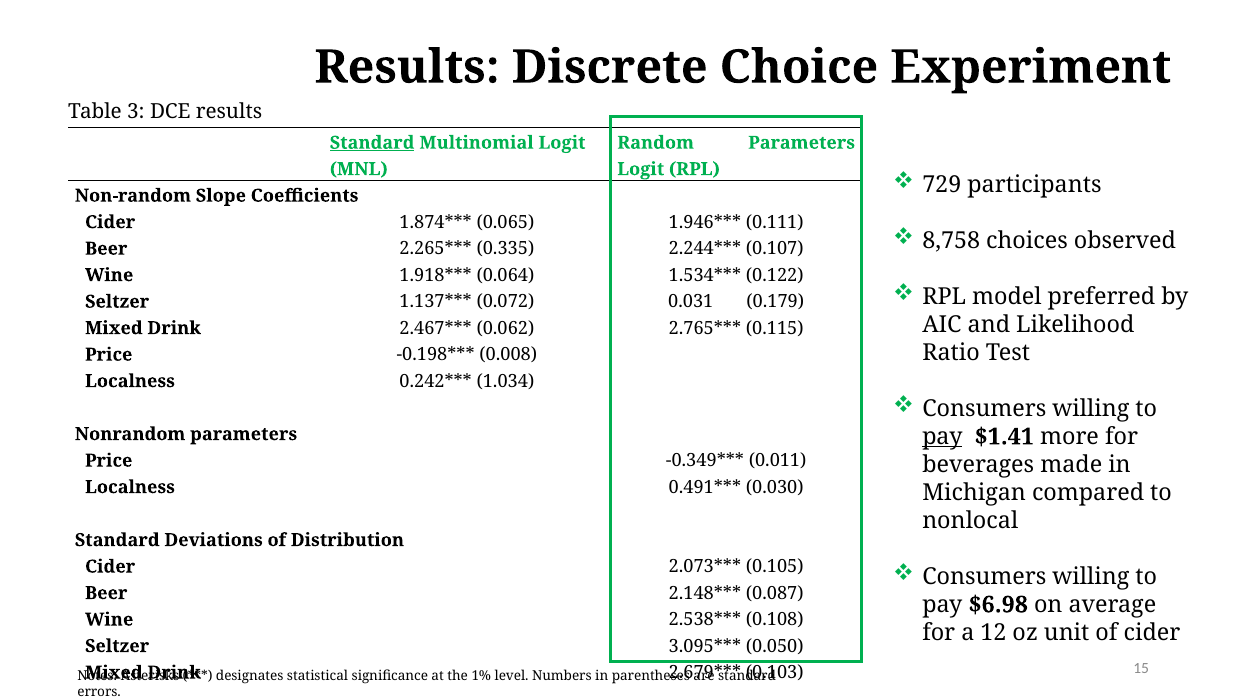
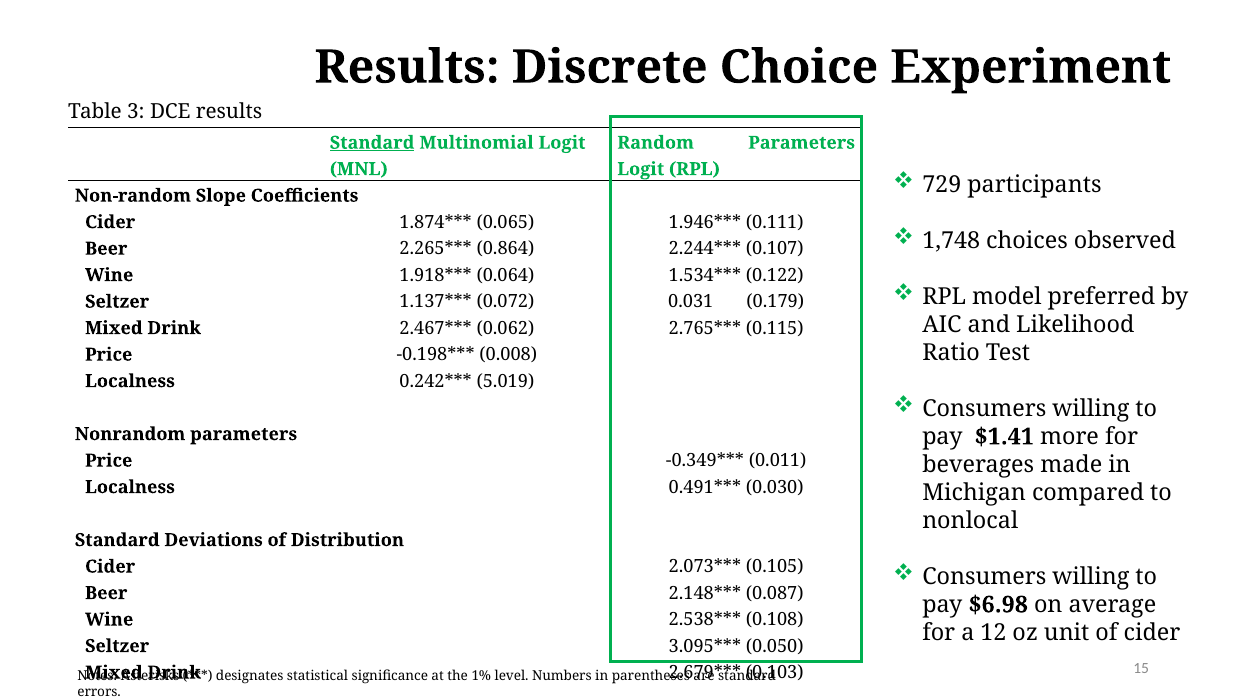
8,758: 8,758 -> 1,748 (951, 241)
0.335: 0.335 -> 0.864 (505, 249)
1.034: 1.034 -> 5.019 (505, 381)
pay underline: present -> none (942, 437)
